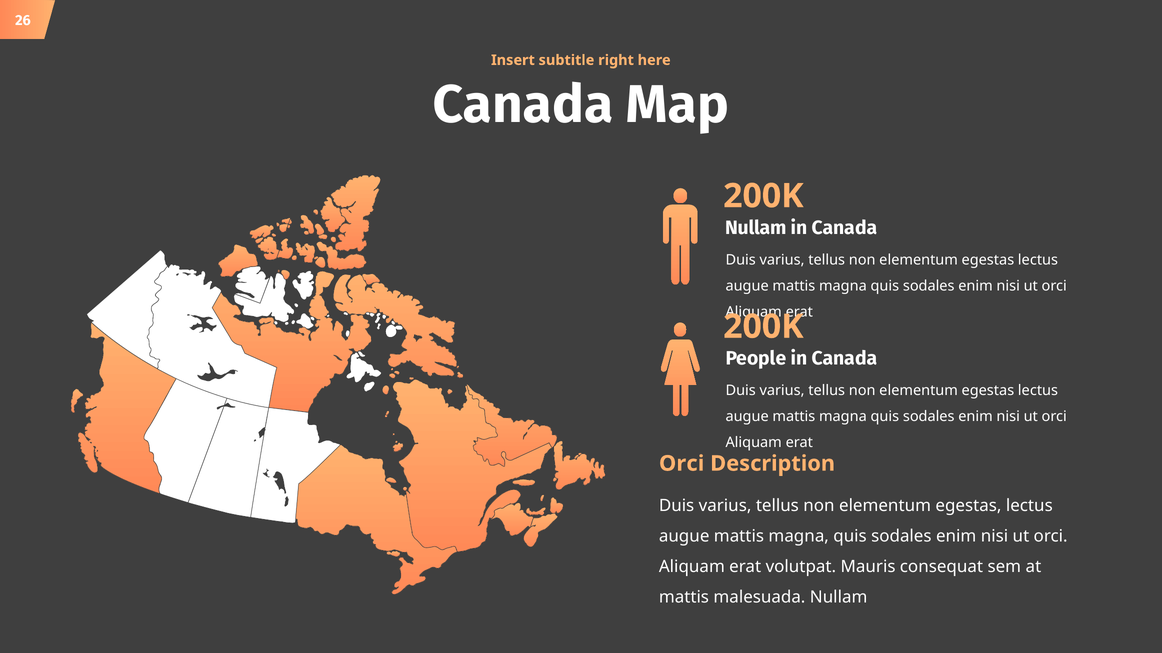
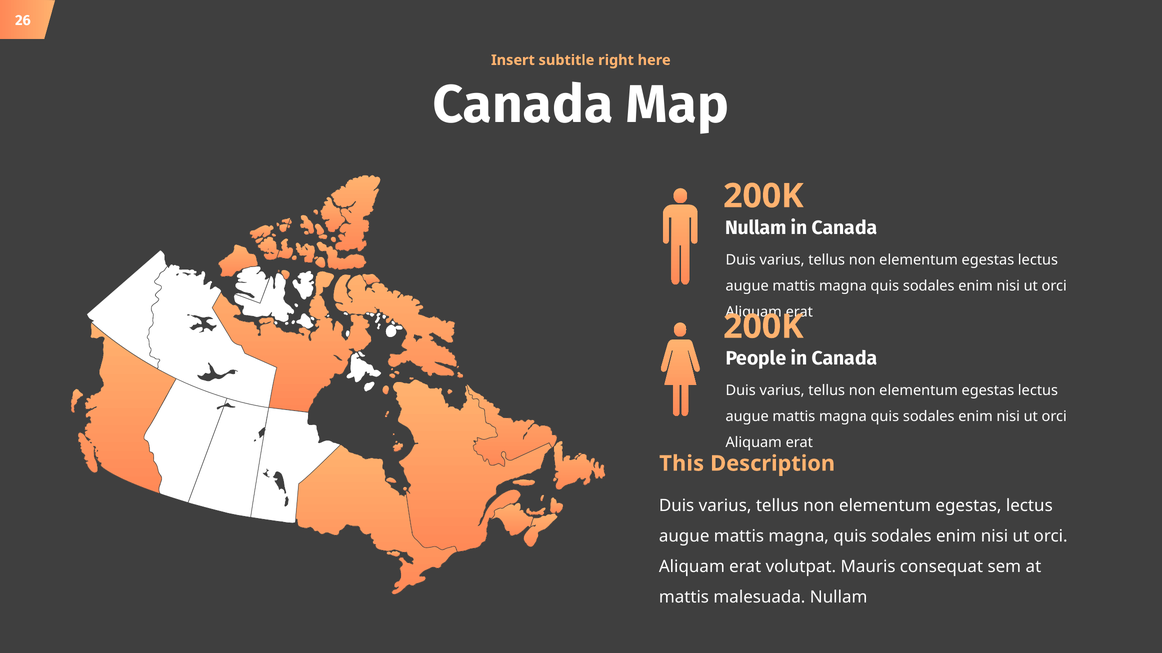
Orci: Orci -> This (682, 464)
